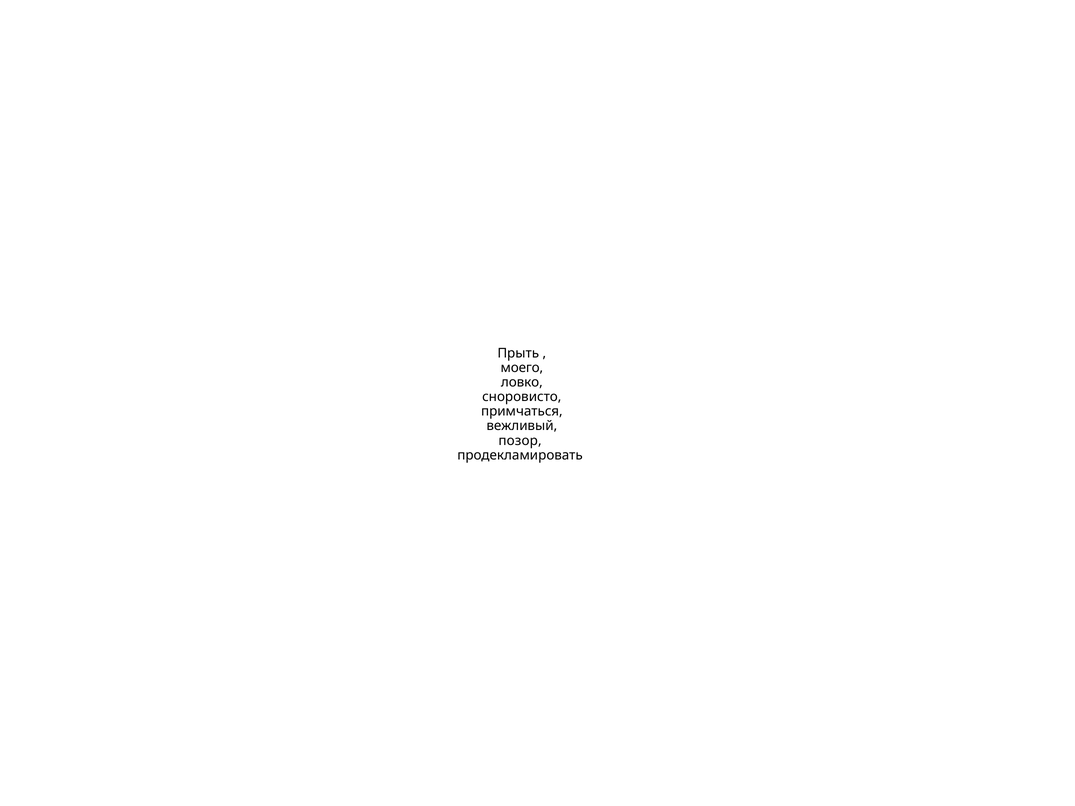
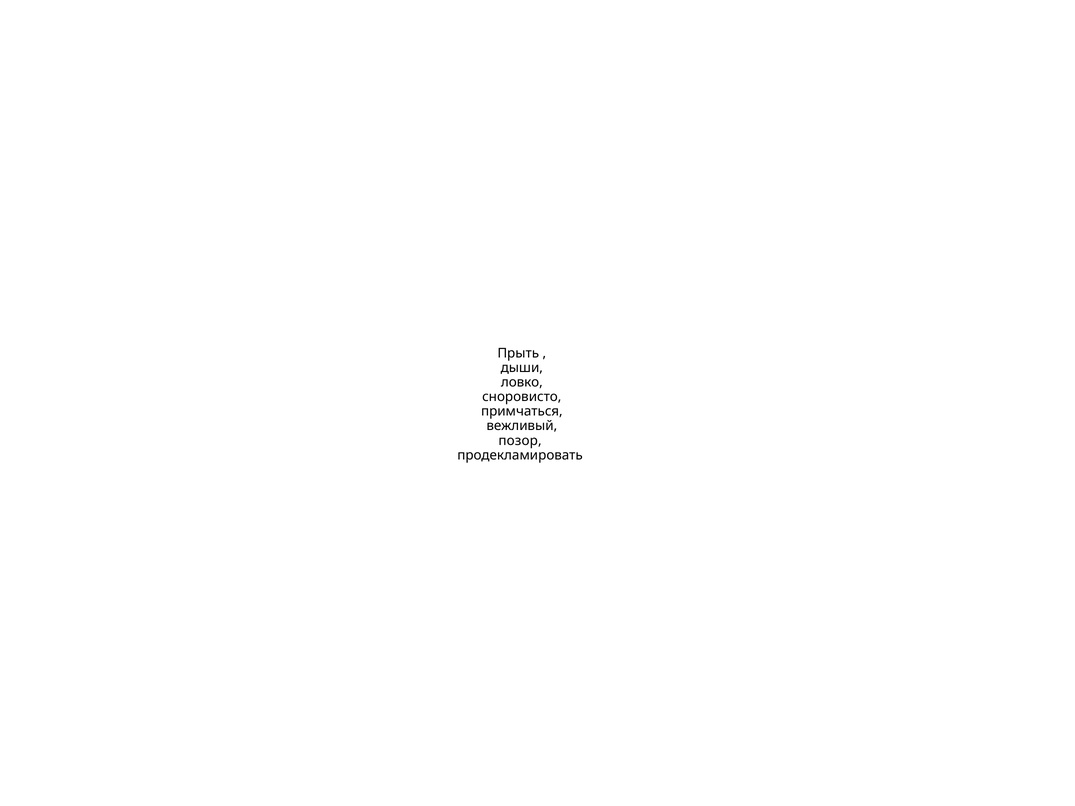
моего: моего -> дыши (522, 368)
